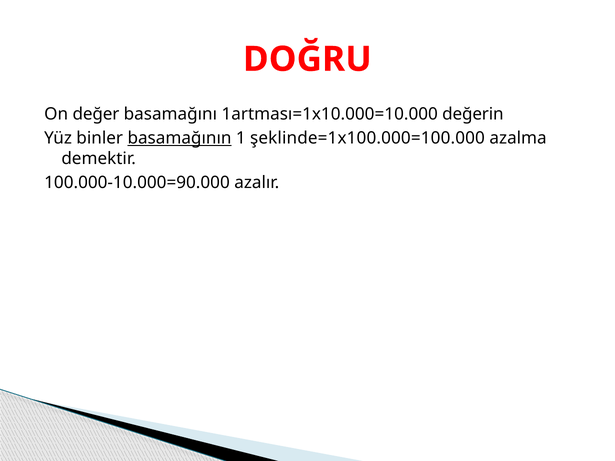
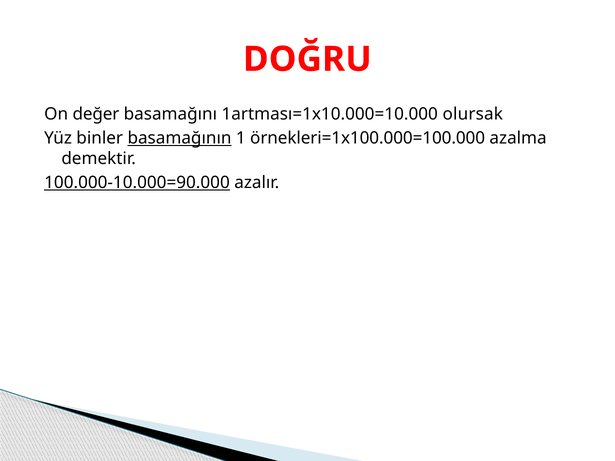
değerin: değerin -> olursak (473, 114)
şeklinde=1x100.000=100.000: şeklinde=1x100.000=100.000 -> örnekleri=1x100.000=100.000 (368, 138)
100.000-10.000=90.000 underline: none -> present (137, 183)
